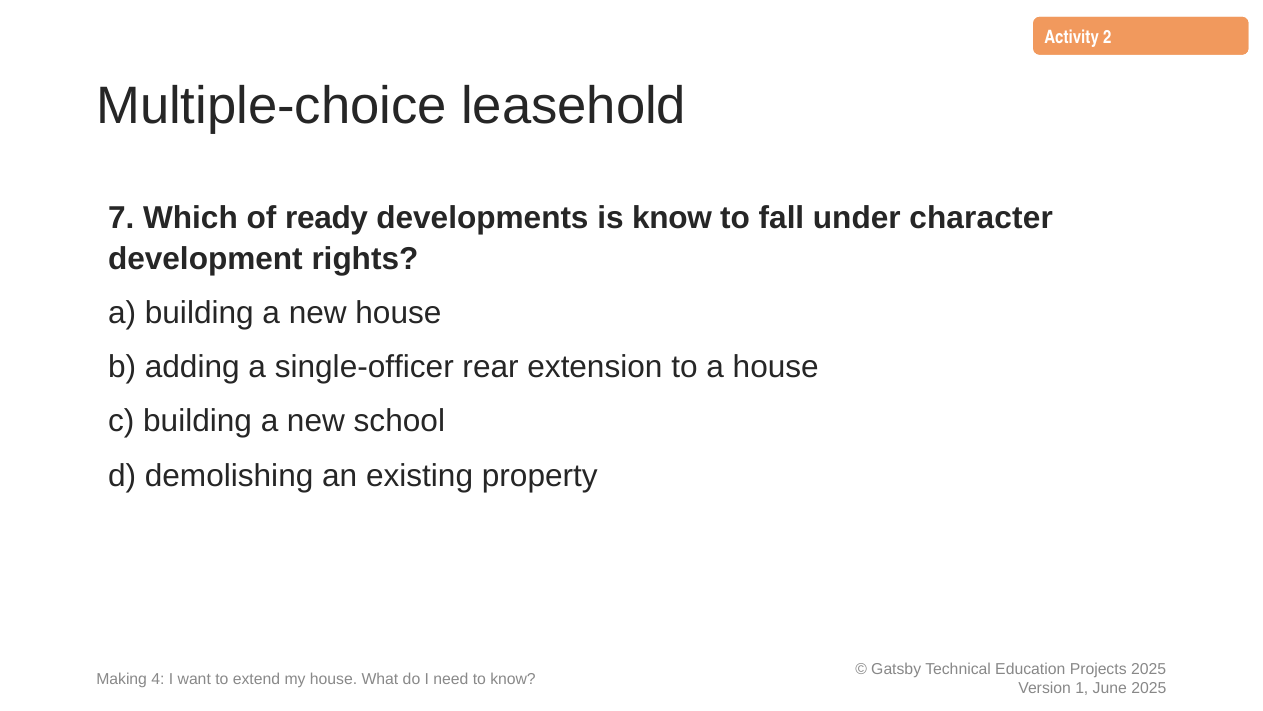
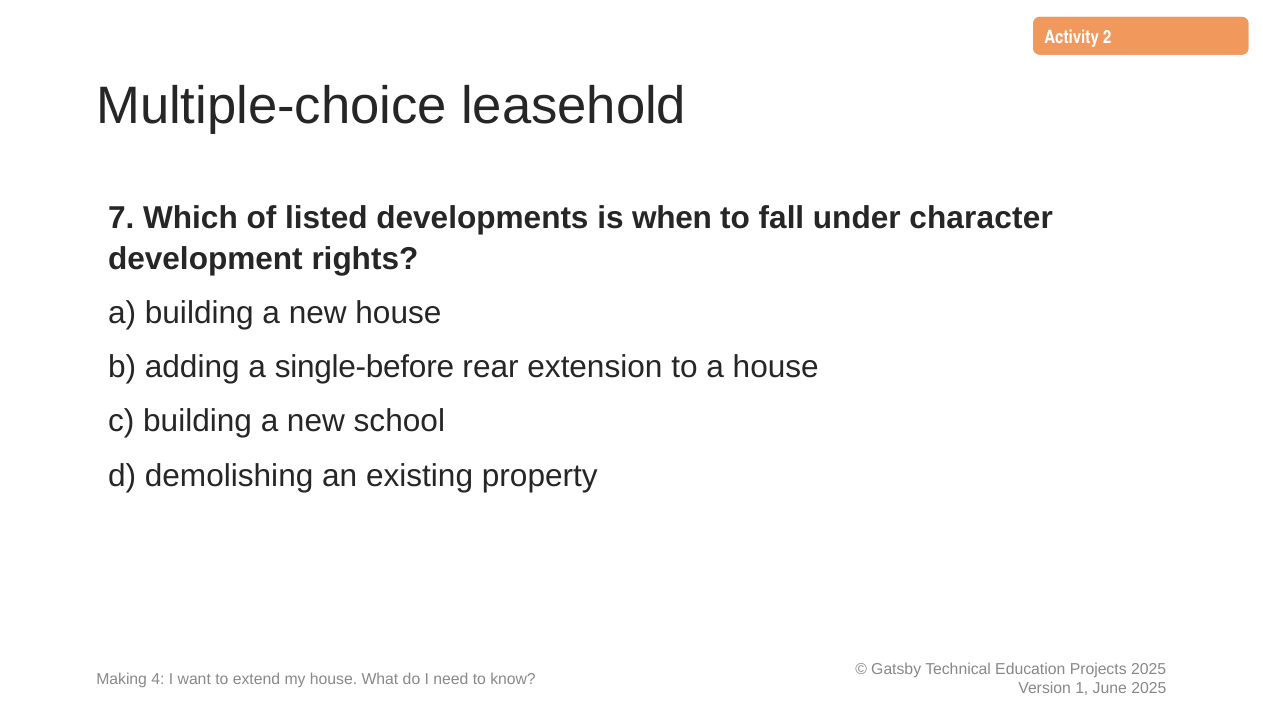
ready: ready -> listed (326, 218)
is know: know -> when (672, 218)
single-officer: single-officer -> single-before (364, 367)
